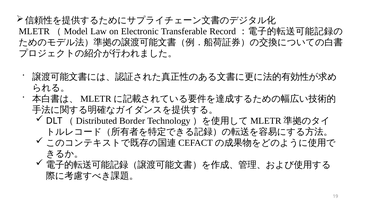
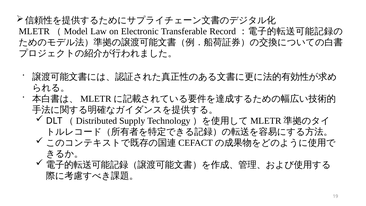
Border: Border -> Supply (132, 121)
